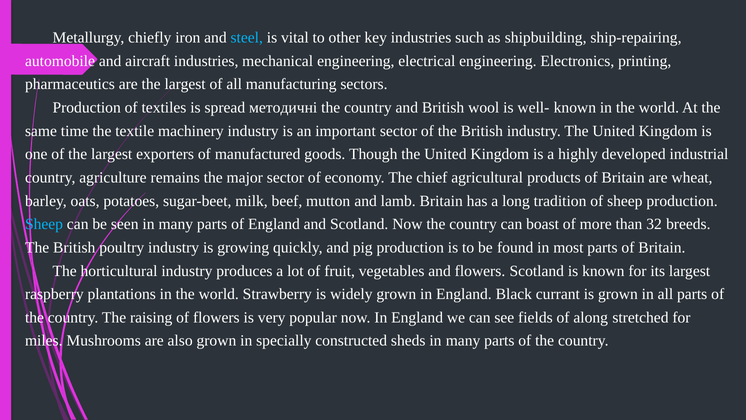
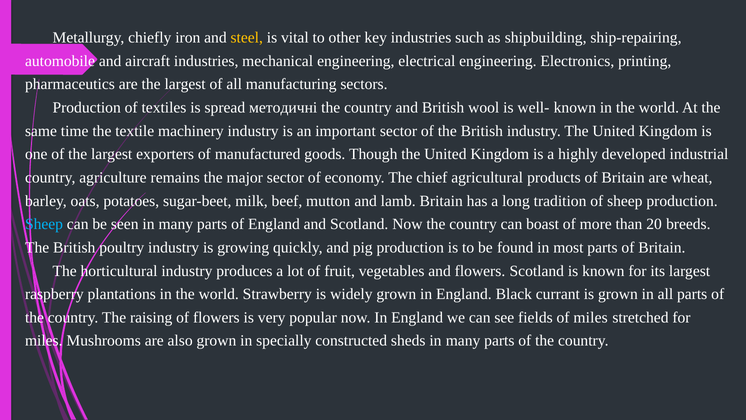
steel colour: light blue -> yellow (247, 38)
32: 32 -> 20 (654, 224)
of along: along -> miles (591, 317)
